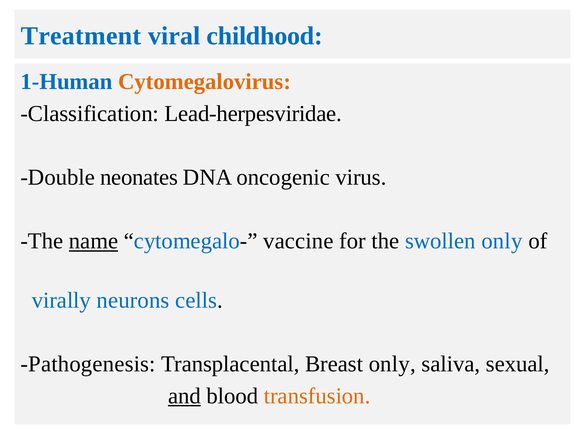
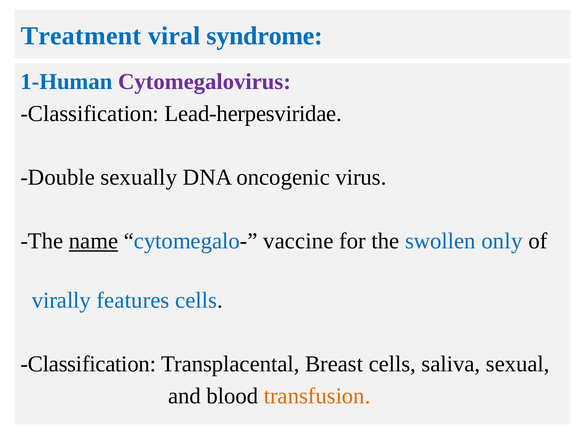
childhood: childhood -> syndrome (265, 36)
Cytomegalovirus colour: orange -> purple (205, 82)
neonates: neonates -> sexually (139, 177)
neurons: neurons -> features (133, 300)
Pathogenesis: Pathogenesis -> Classification (88, 364)
Breast only: only -> cells (392, 364)
and underline: present -> none (184, 396)
